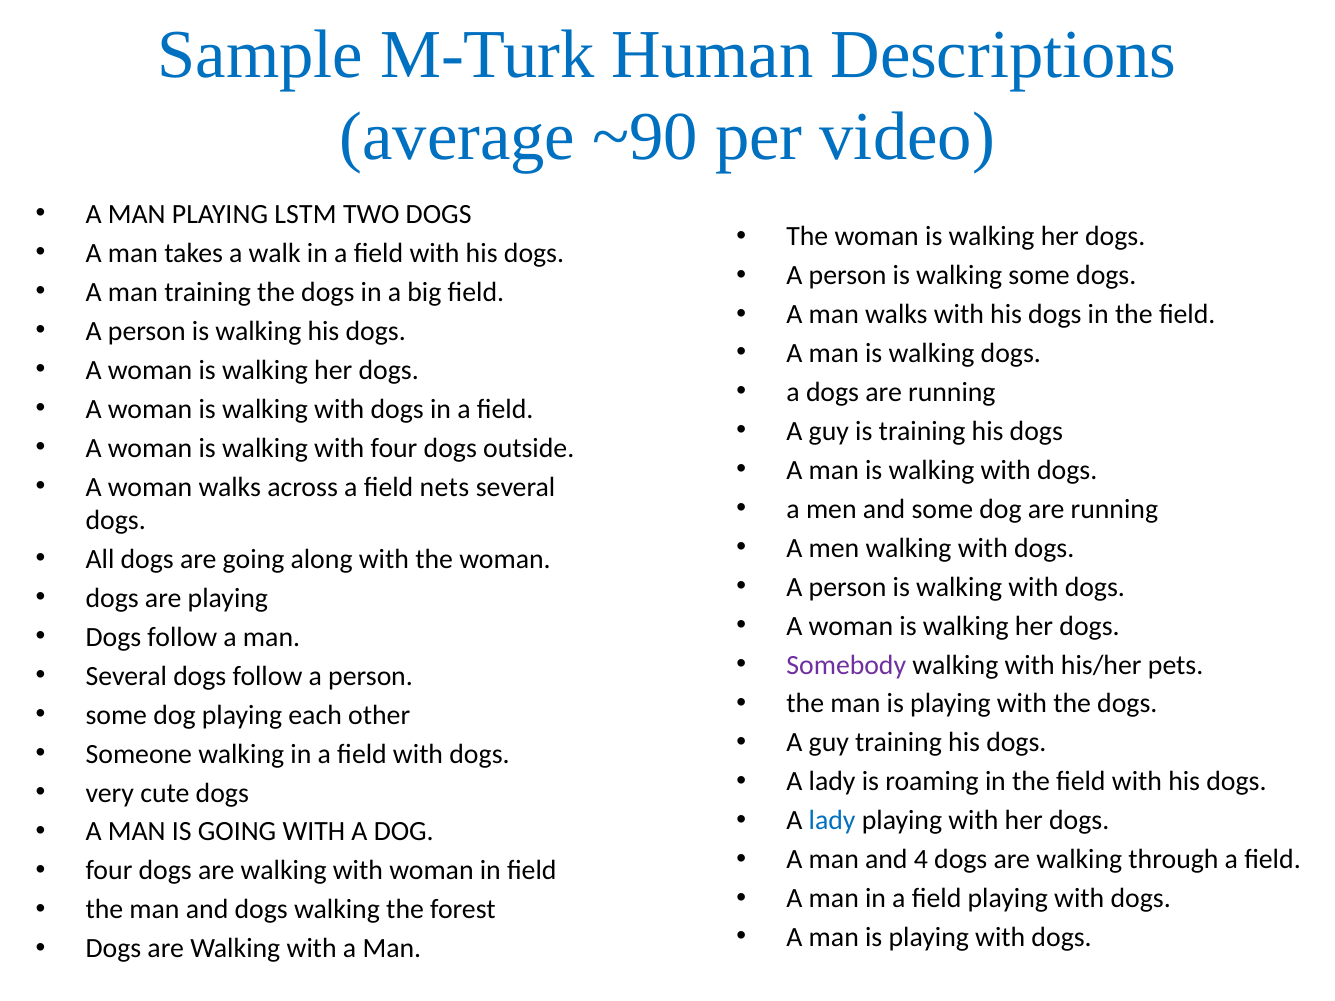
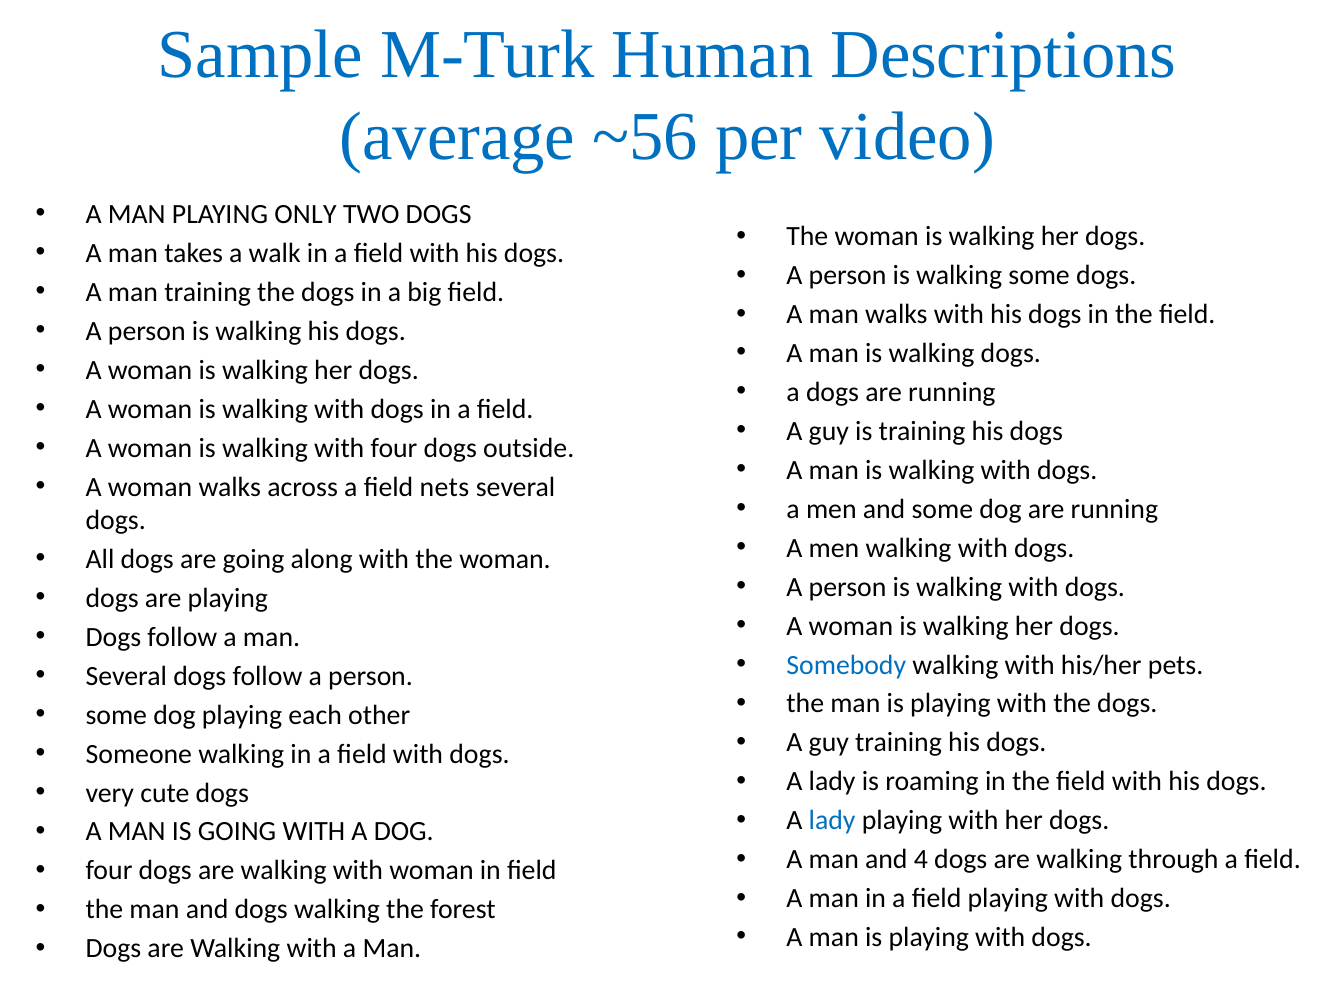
~90: ~90 -> ~56 (645, 137)
LSTM: LSTM -> ONLY (305, 214)
Somebody colour: purple -> blue (846, 665)
